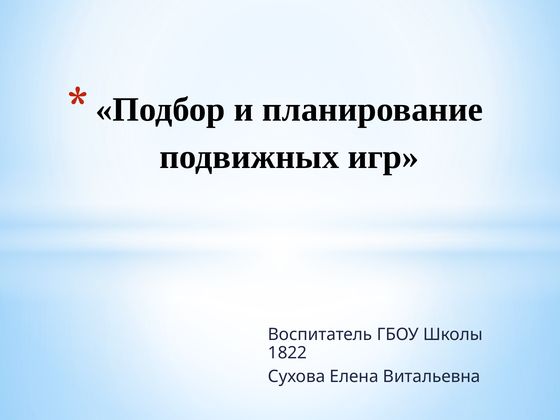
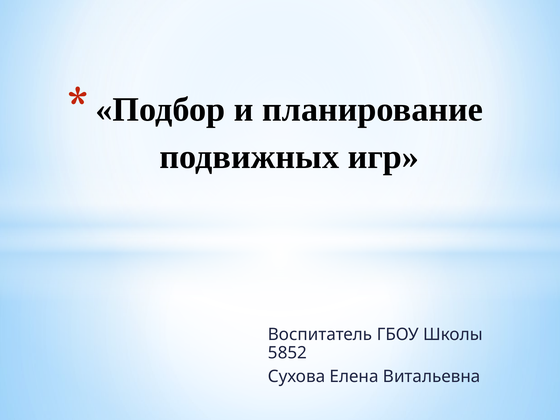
1822: 1822 -> 5852 (288, 353)
